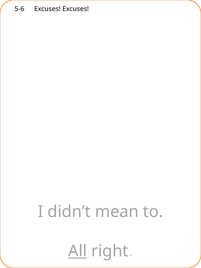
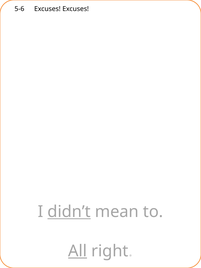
didn’t underline: none -> present (69, 212)
